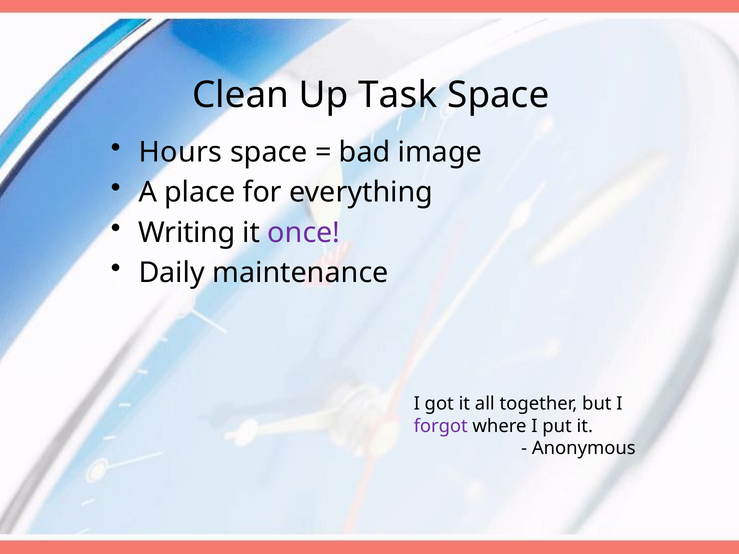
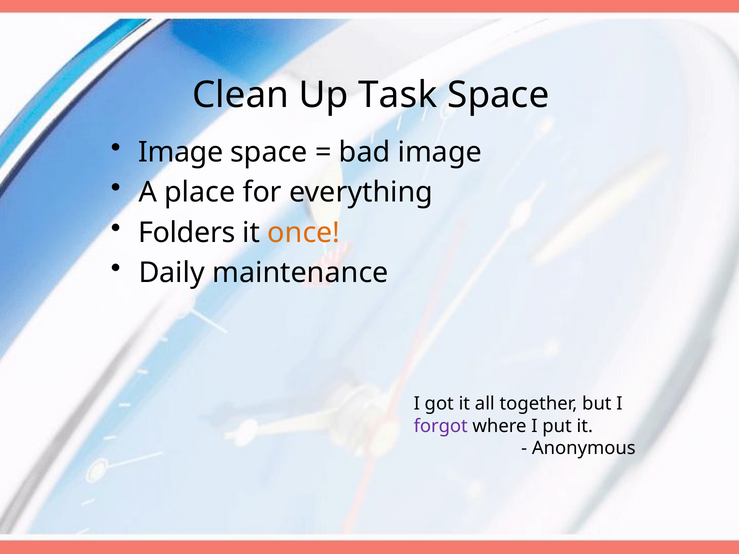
Hours: Hours -> Image (181, 152)
Writing: Writing -> Folders (187, 233)
once colour: purple -> orange (304, 233)
